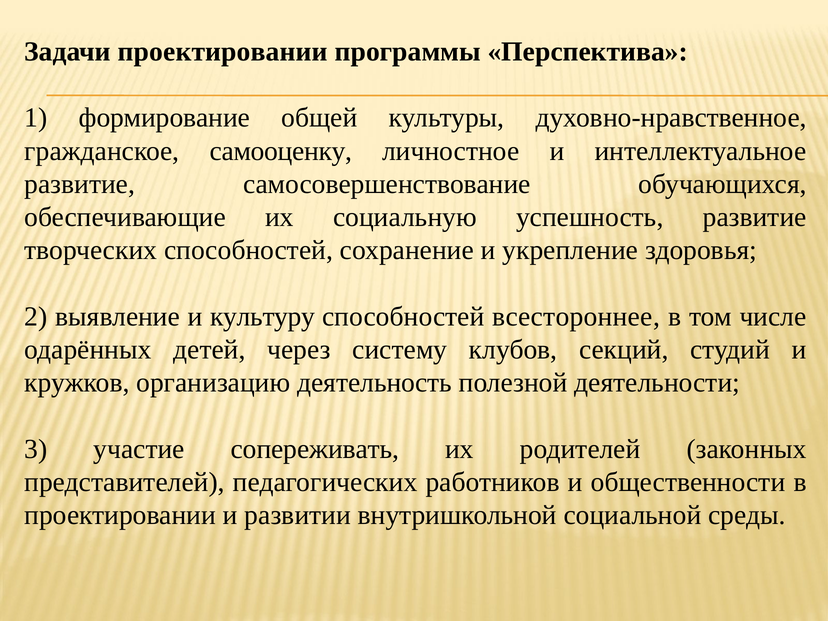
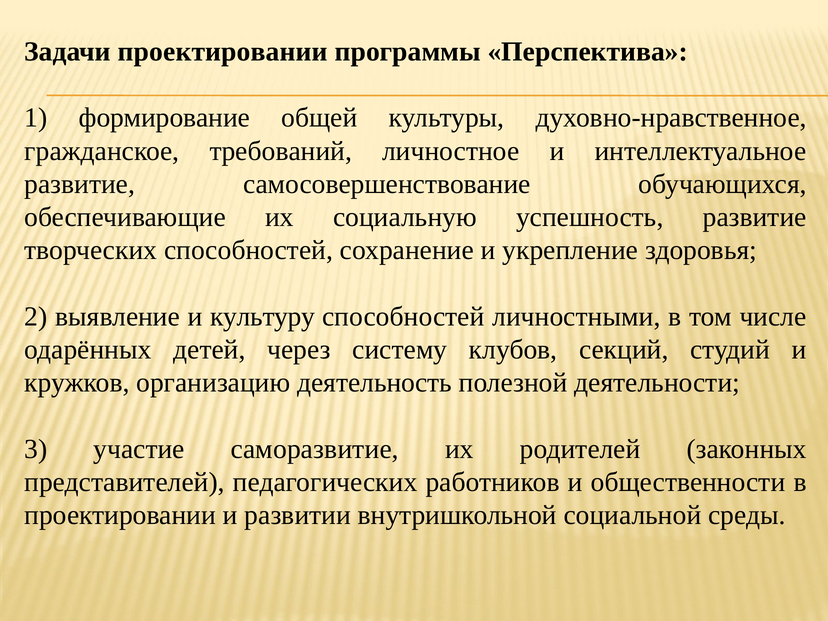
самооценку: самооценку -> требований (281, 151)
всестороннее: всестороннее -> личностными (576, 317)
сопереживать: сопереживать -> саморазвитие (315, 449)
